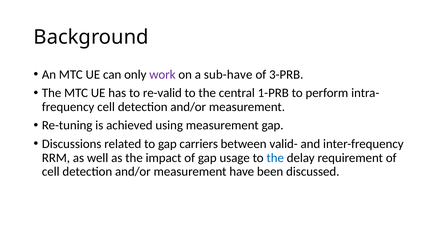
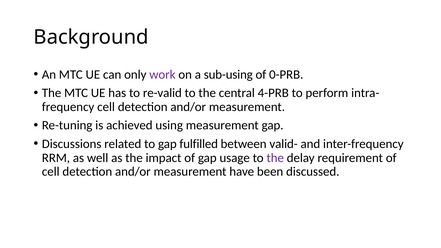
sub-have: sub-have -> sub-using (228, 75)
3-PRB: 3-PRB -> 0-PRB (286, 75)
1-PRB: 1-PRB -> 4-PRB (273, 93)
carriers: carriers -> fulfilled (199, 144)
the colour: blue -> purple (275, 158)
